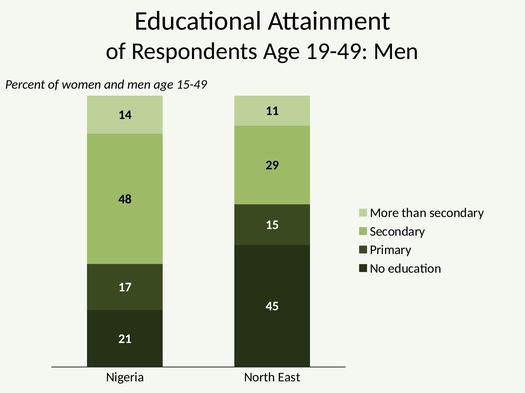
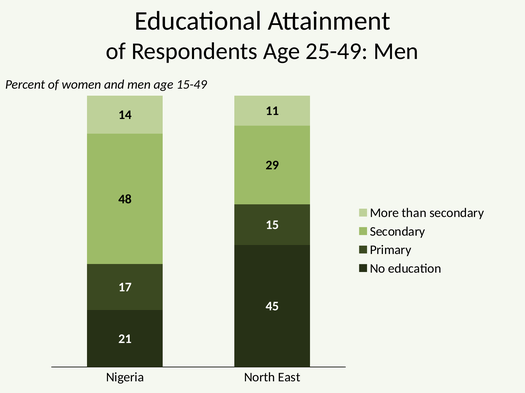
19-49: 19-49 -> 25-49 (337, 51)
